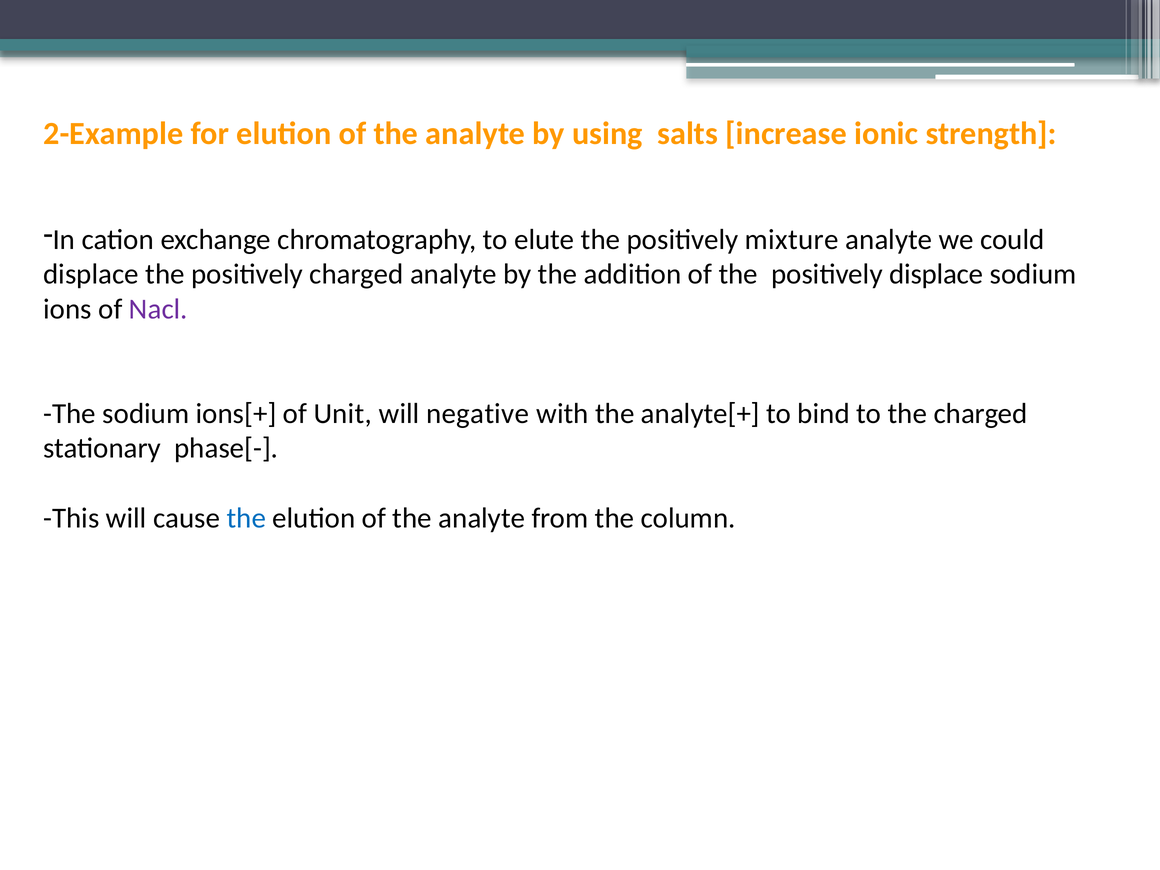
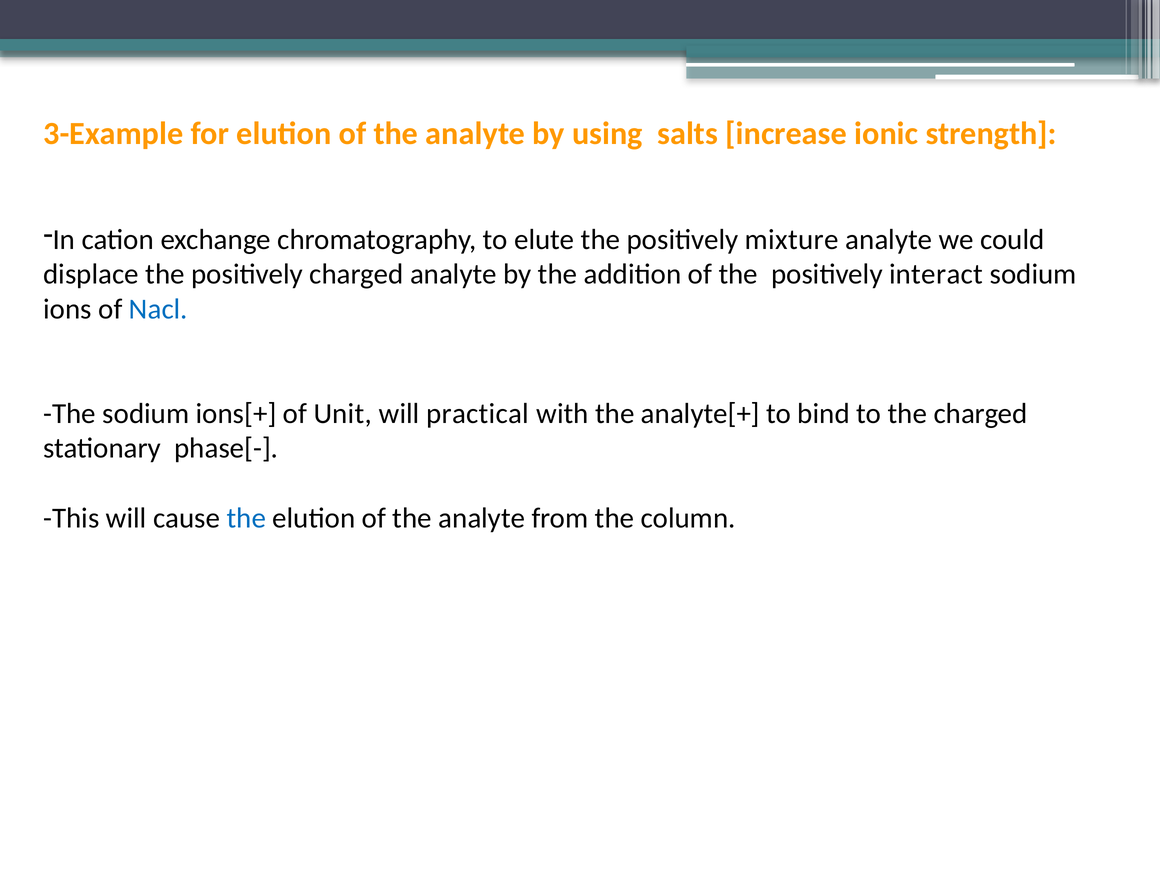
2-Example: 2-Example -> 3-Example (113, 133)
positively displace: displace -> interact (936, 274)
Nacl colour: purple -> blue (158, 309)
negative: negative -> practical (478, 414)
